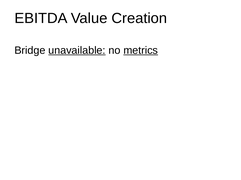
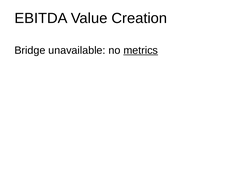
unavailable underline: present -> none (77, 51)
